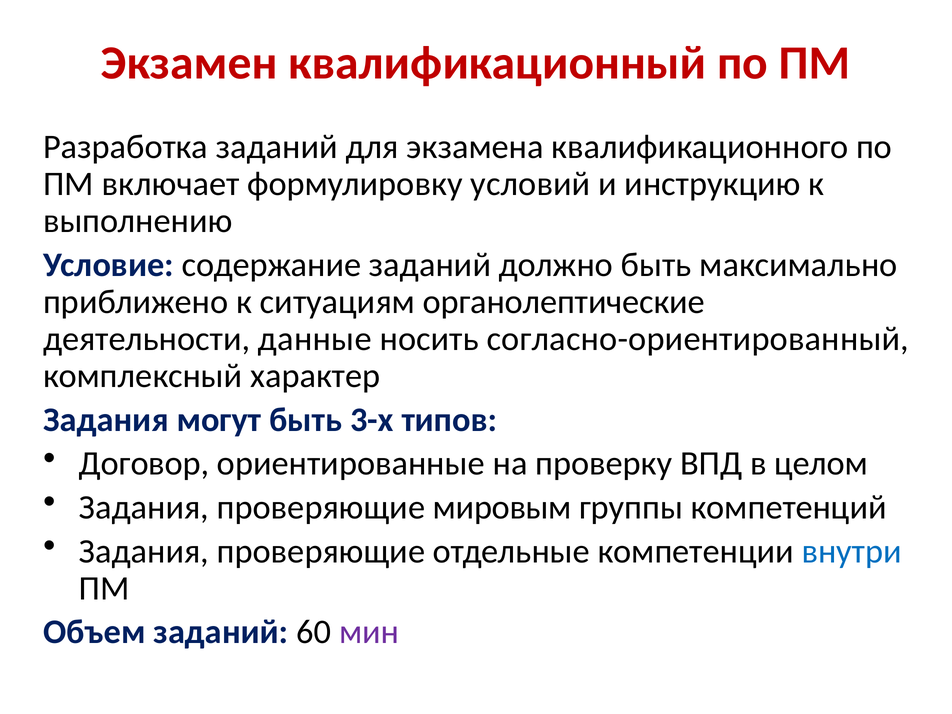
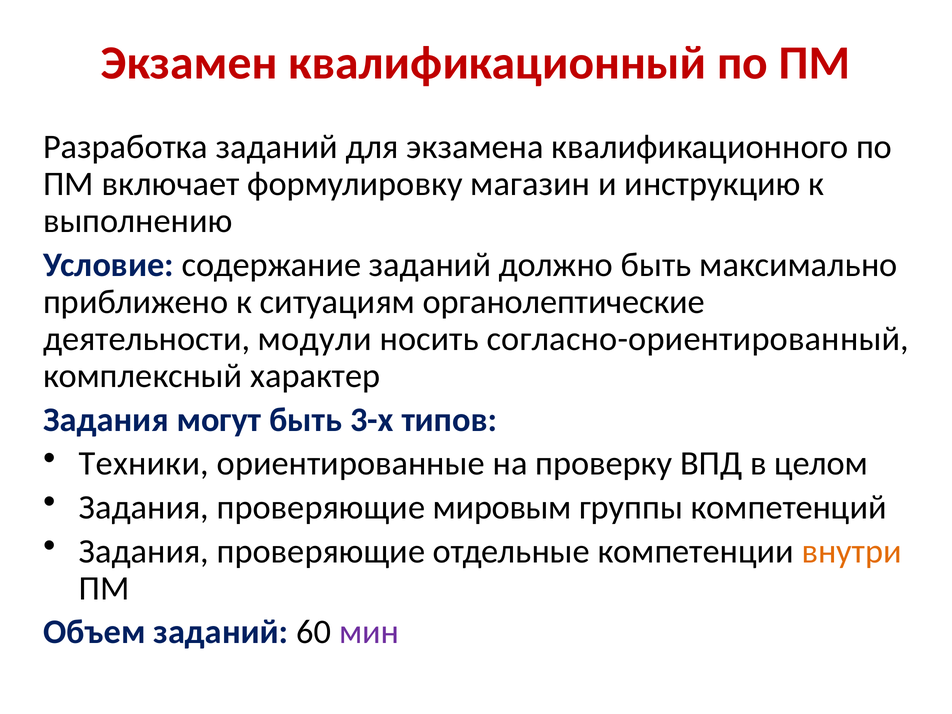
условий: условий -> магазин (530, 184)
данные: данные -> модули (315, 339)
Договор: Договор -> Техники (144, 464)
внутри colour: blue -> orange (852, 551)
